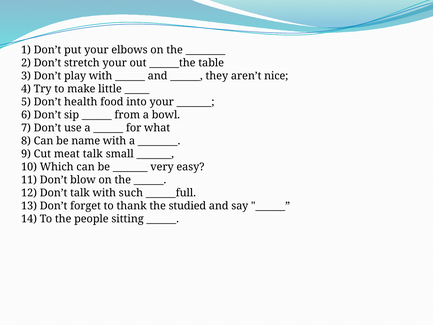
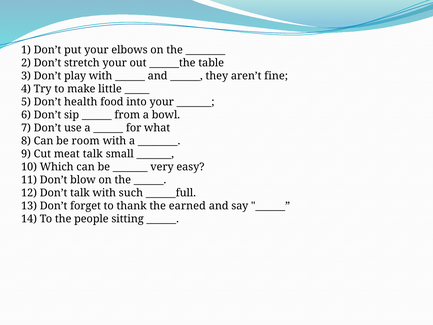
nice: nice -> fine (276, 76)
name: name -> room (86, 141)
studied: studied -> earned (187, 206)
